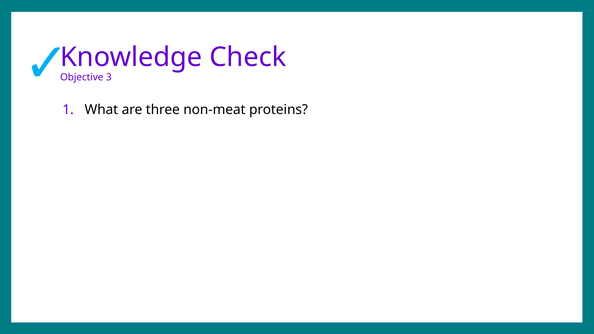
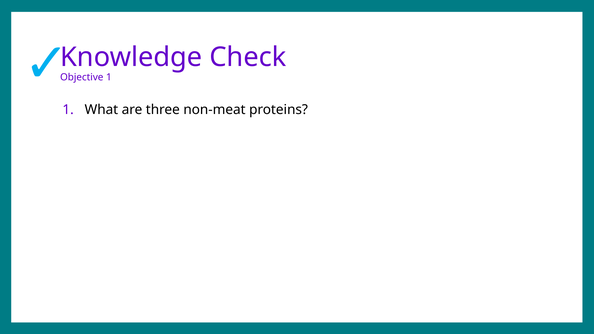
Objective 3: 3 -> 1 (109, 77)
